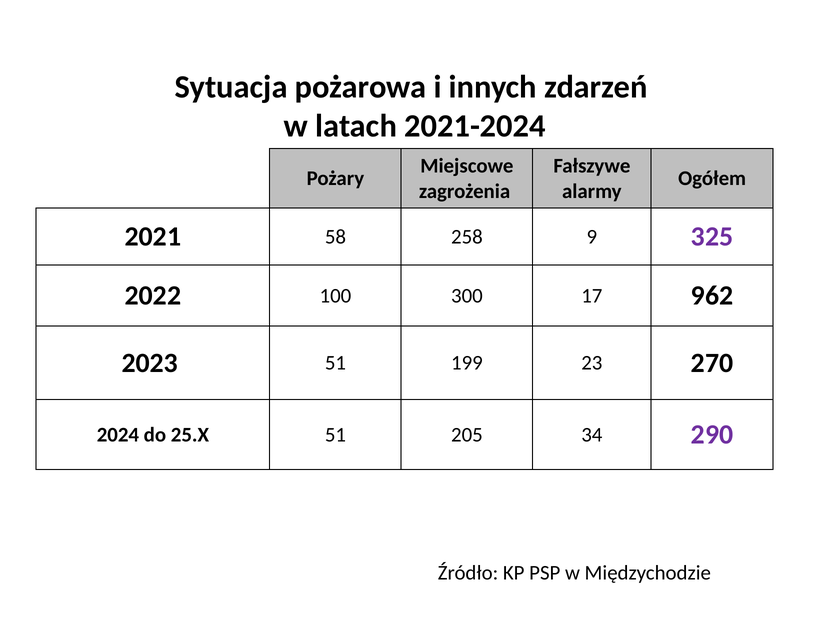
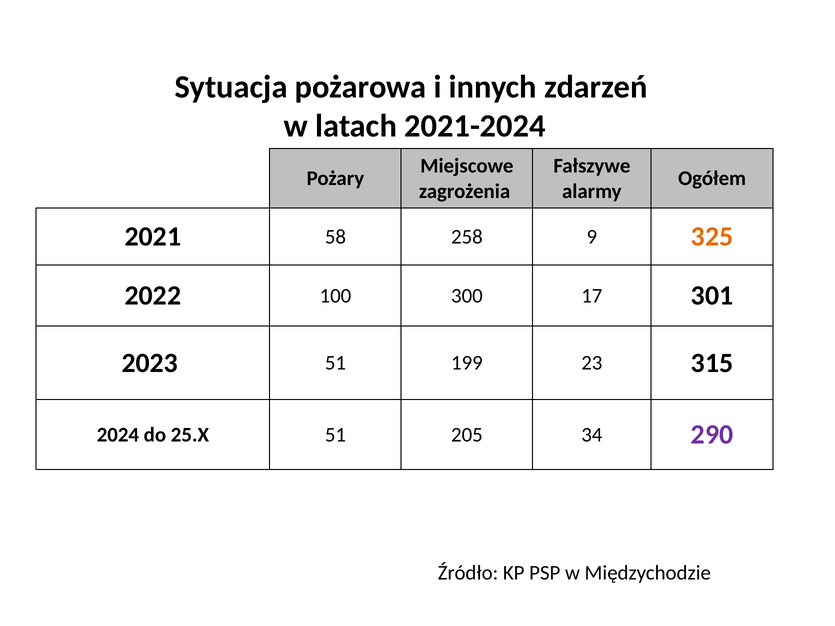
325 colour: purple -> orange (712, 237)
962: 962 -> 301 (712, 296)
270: 270 -> 315 (712, 363)
